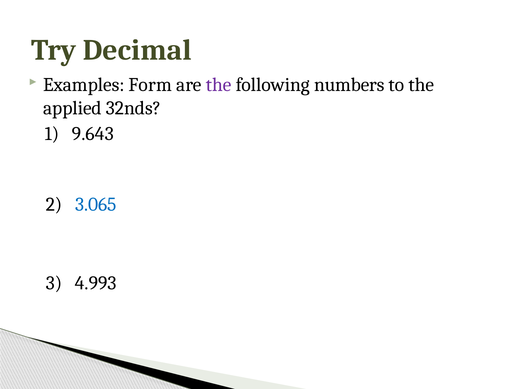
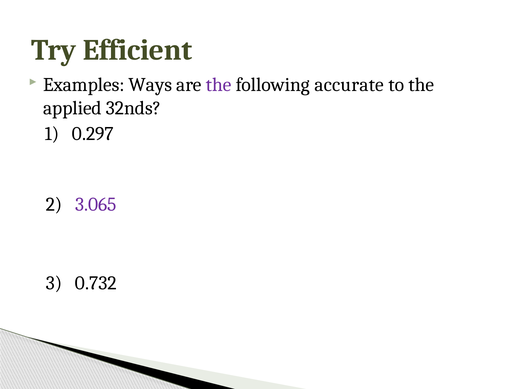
Decimal: Decimal -> Efficient (137, 50)
Form: Form -> Ways (150, 85)
numbers: numbers -> accurate (349, 85)
9.643: 9.643 -> 0.297 (93, 134)
3.065 colour: blue -> purple (96, 205)
4.993: 4.993 -> 0.732 (96, 283)
